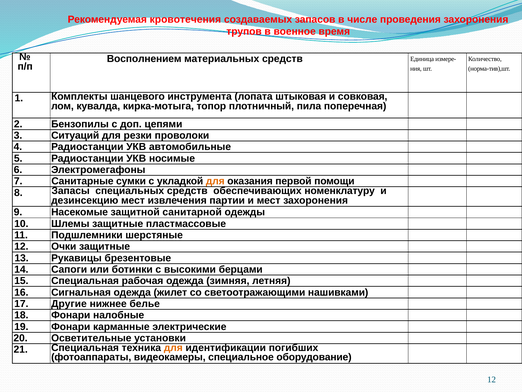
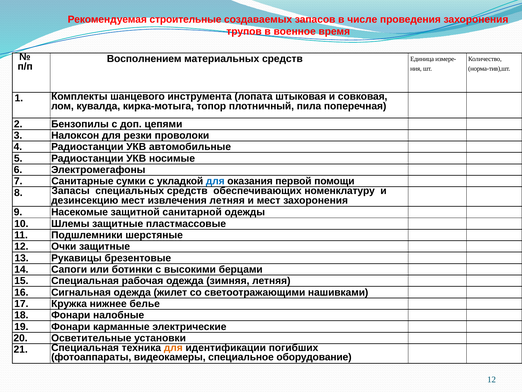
кровотечения: кровотечения -> строительные (185, 19)
Ситуаций: Ситуаций -> Налоксон (75, 135)
для colour: orange -> blue (215, 181)
извлечения партии: партии -> летняя (227, 200)
Другие: Другие -> Кружка (69, 303)
